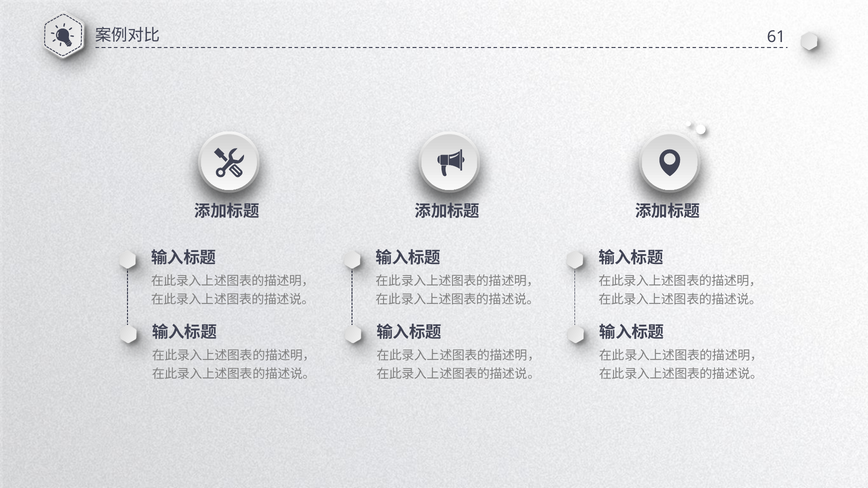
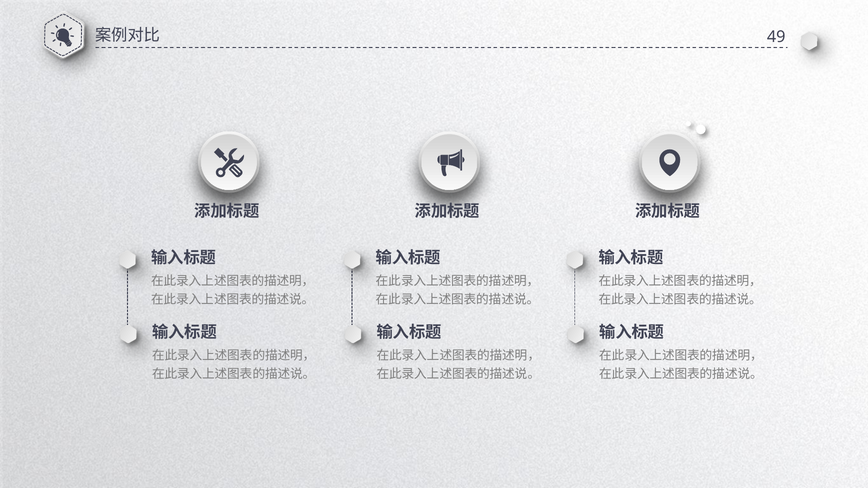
61: 61 -> 49 (776, 37)
